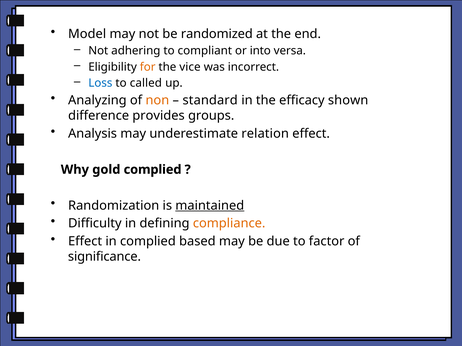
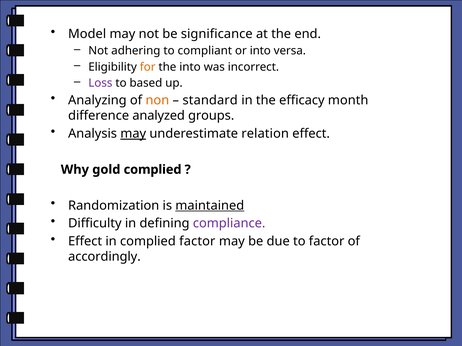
randomized: randomized -> significance (217, 34)
the vice: vice -> into (190, 67)
Loss colour: blue -> purple (100, 83)
called: called -> based (146, 83)
shown: shown -> month (348, 100)
provides: provides -> analyzed (159, 116)
may underline: none -> present (133, 134)
compliance colour: orange -> purple (229, 224)
complied based: based -> factor (197, 242)
significance: significance -> accordingly (104, 257)
